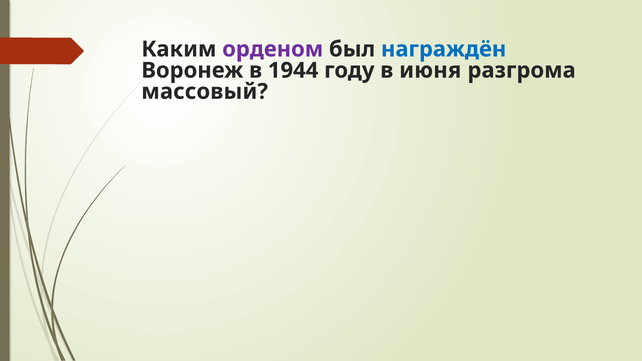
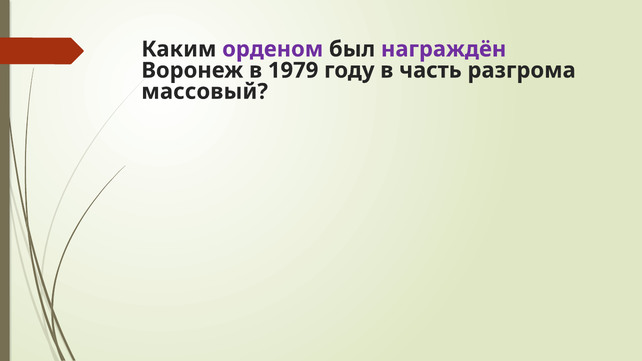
награждён colour: blue -> purple (444, 49)
1944: 1944 -> 1979 (293, 70)
июня: июня -> часть (430, 70)
